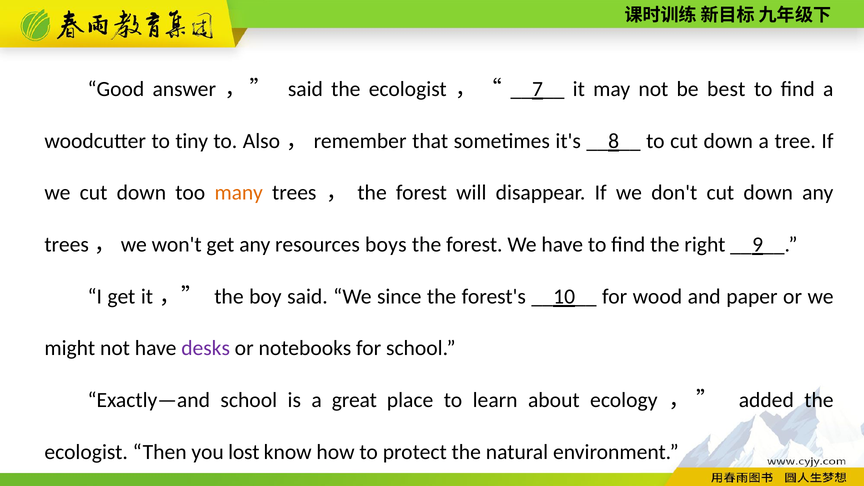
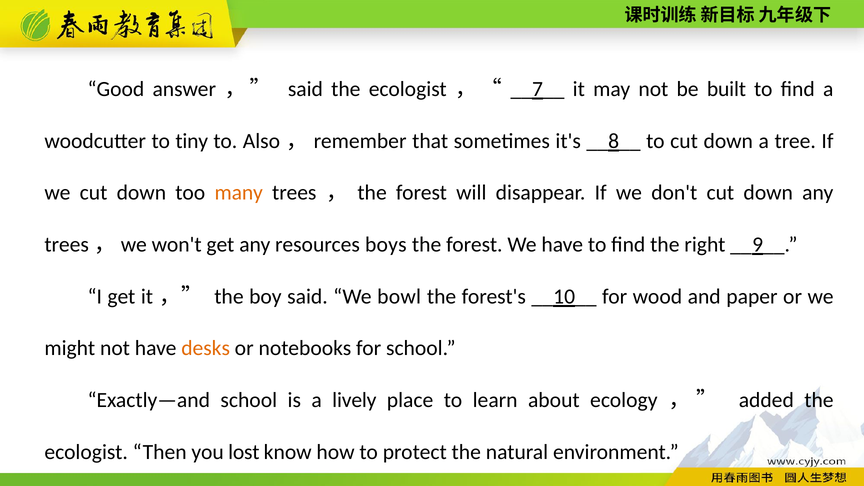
best: best -> built (726, 89)
since: since -> bowl (399, 297)
desks colour: purple -> orange (206, 348)
great: great -> lively (354, 400)
